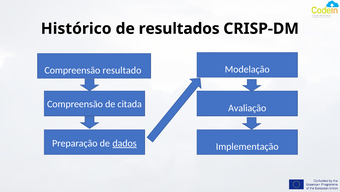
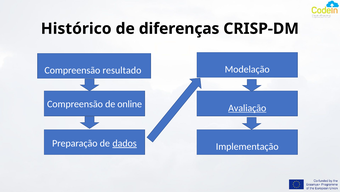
resultados: resultados -> diferenças (179, 29)
citada: citada -> online (130, 104)
Avaliação underline: none -> present (247, 108)
